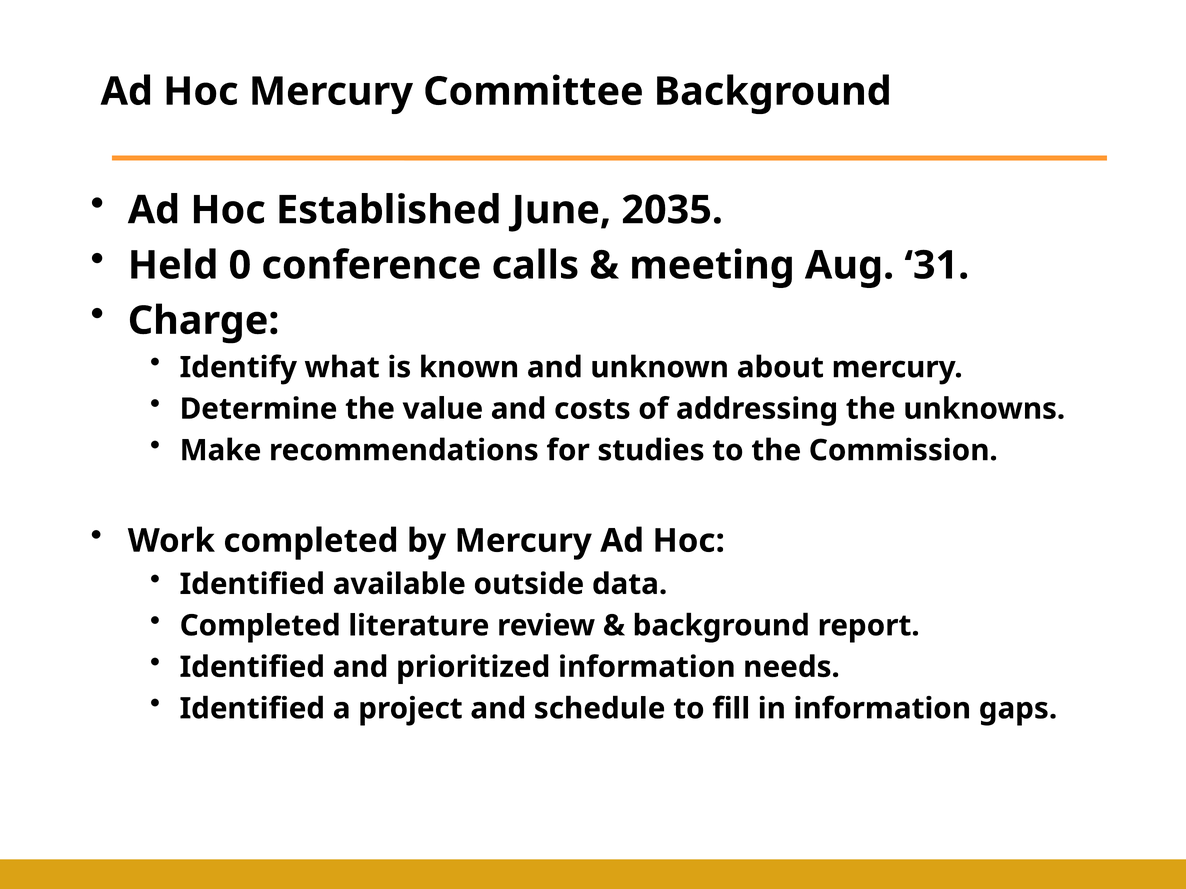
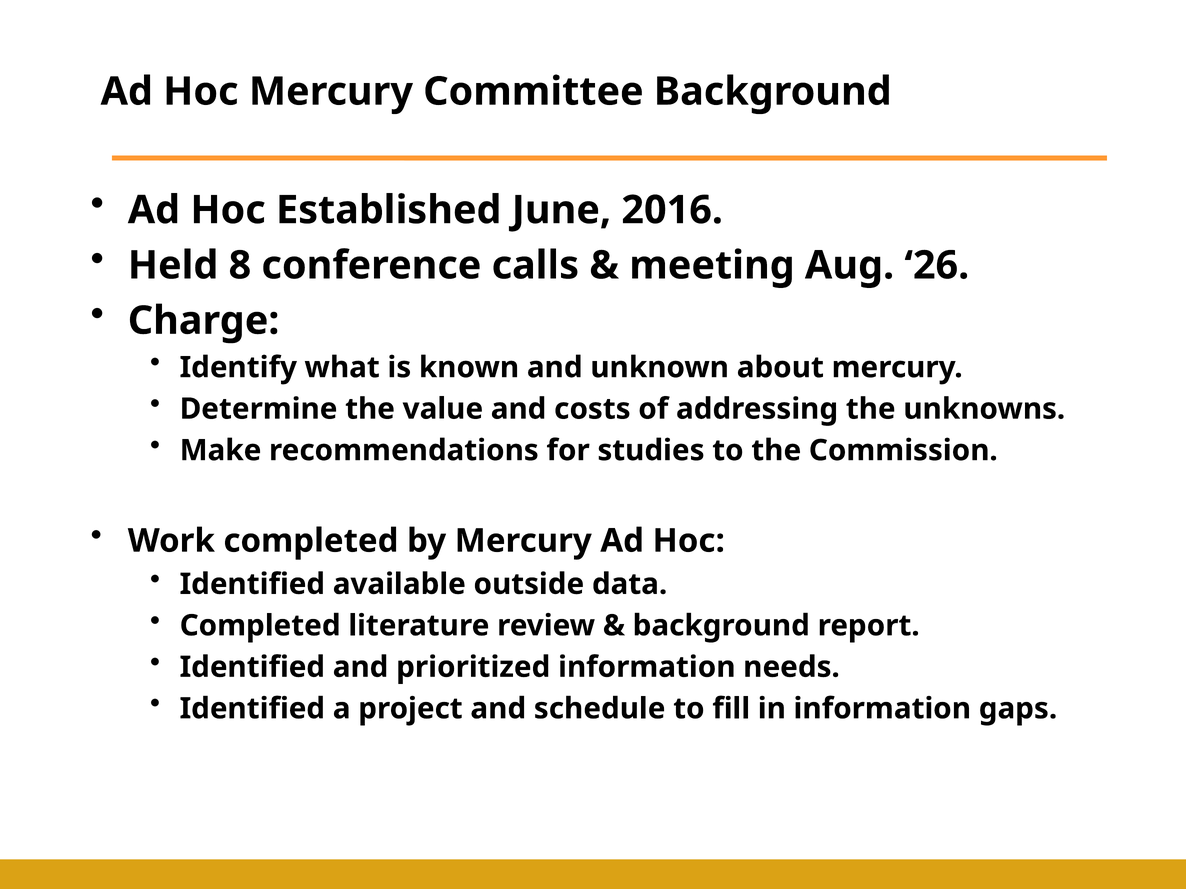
2035: 2035 -> 2016 (672, 210)
0: 0 -> 8 (240, 266)
31: 31 -> 26 (937, 266)
